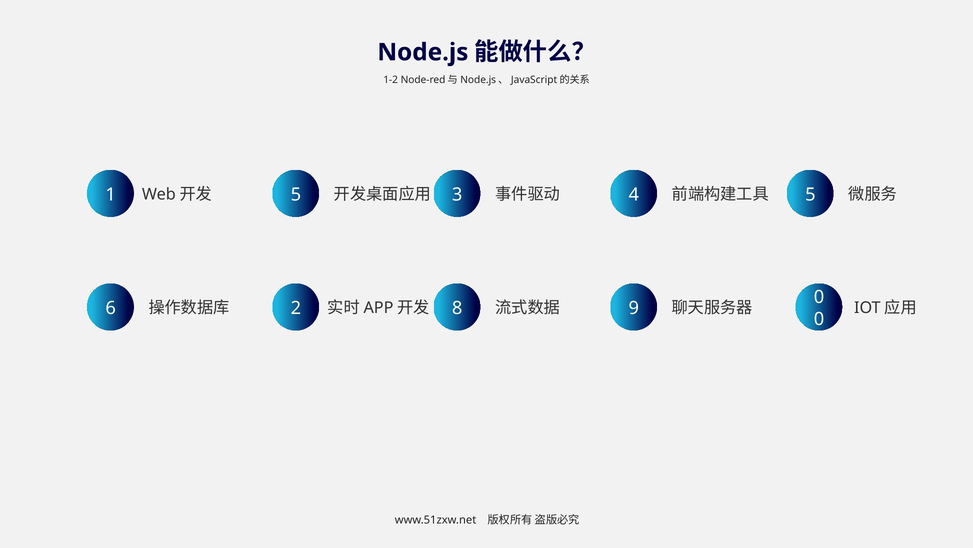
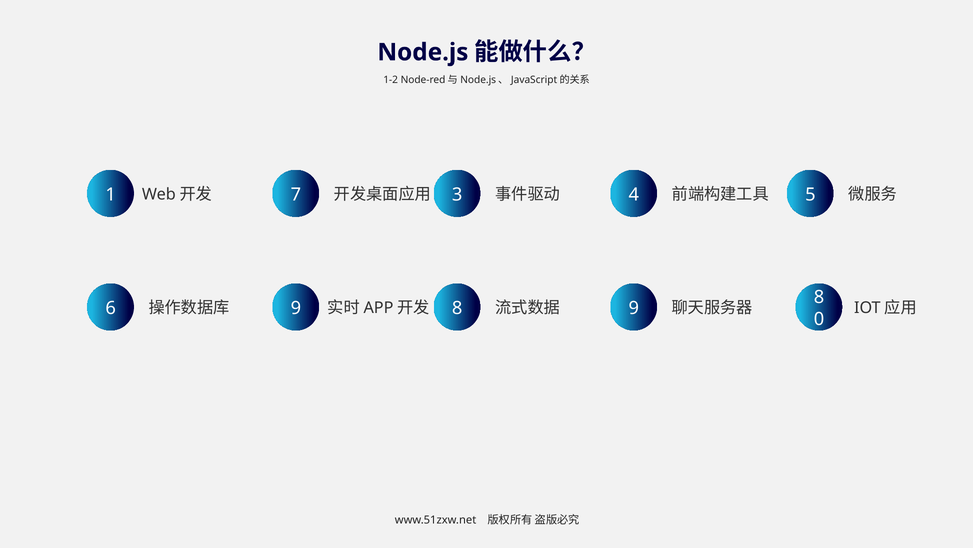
5: 5 -> 7 (296, 194)
2: 2 -> 9 (296, 308)
0: 0 -> 8 (819, 297)
